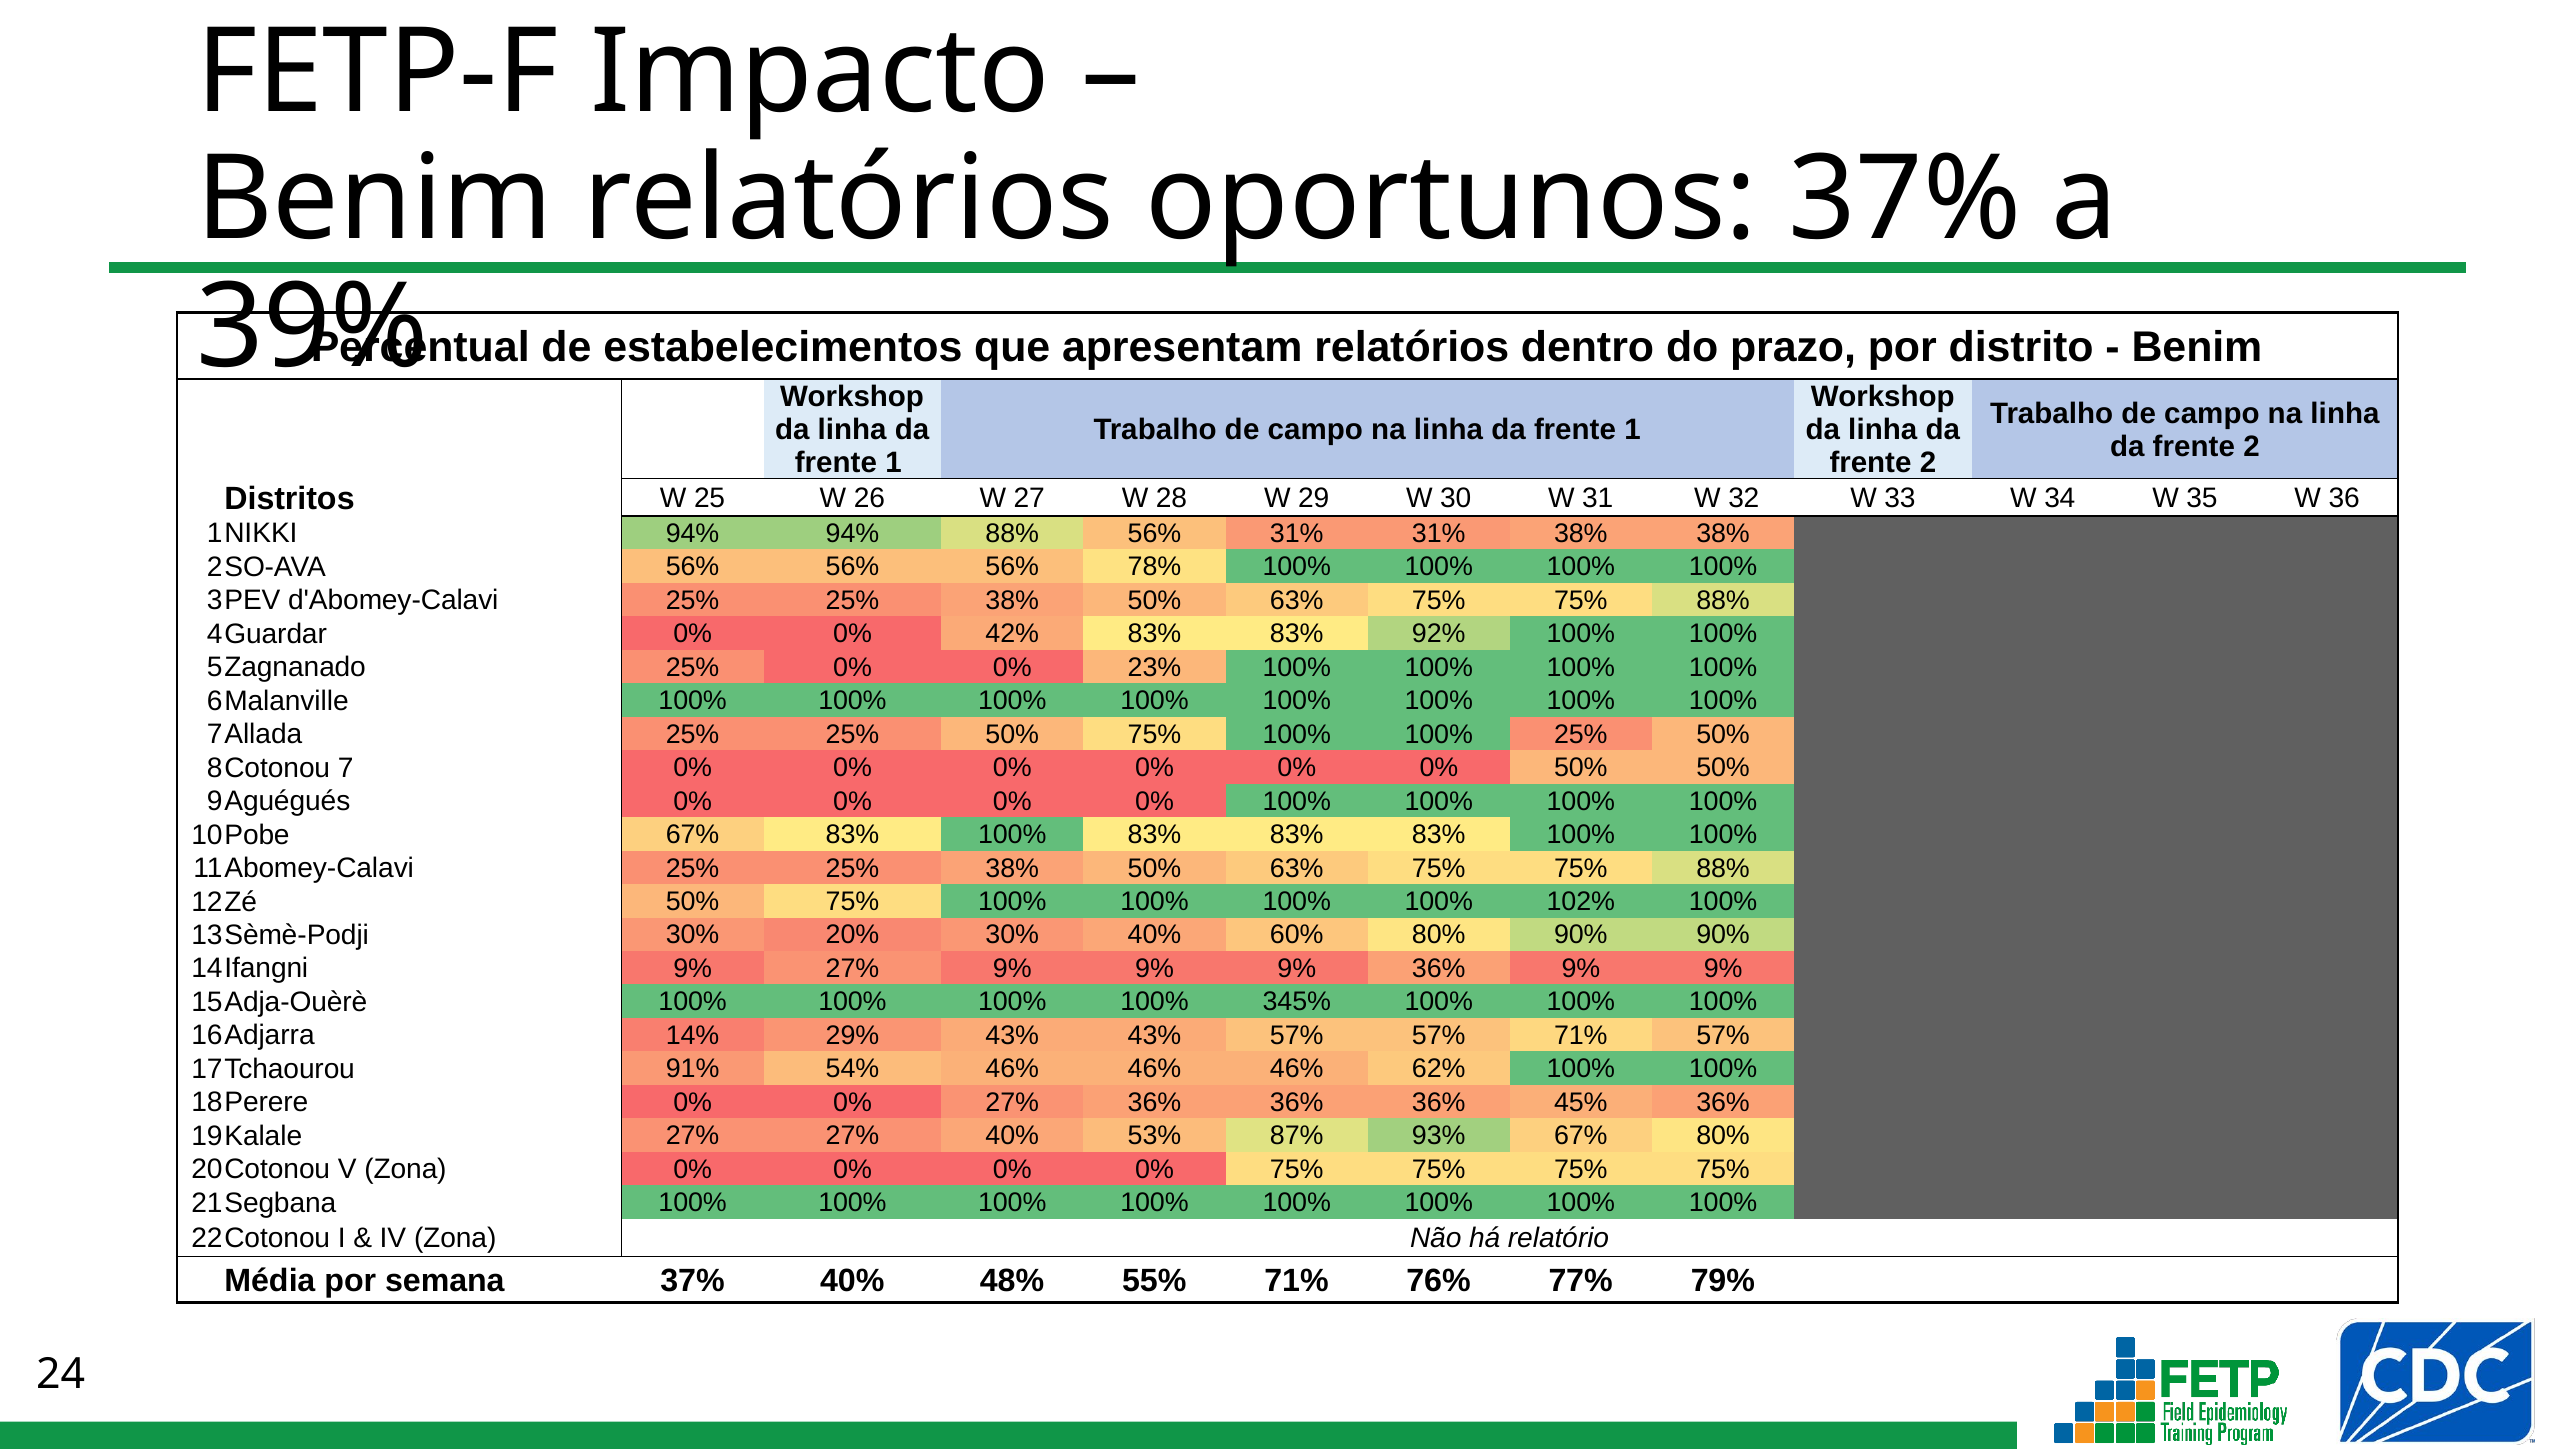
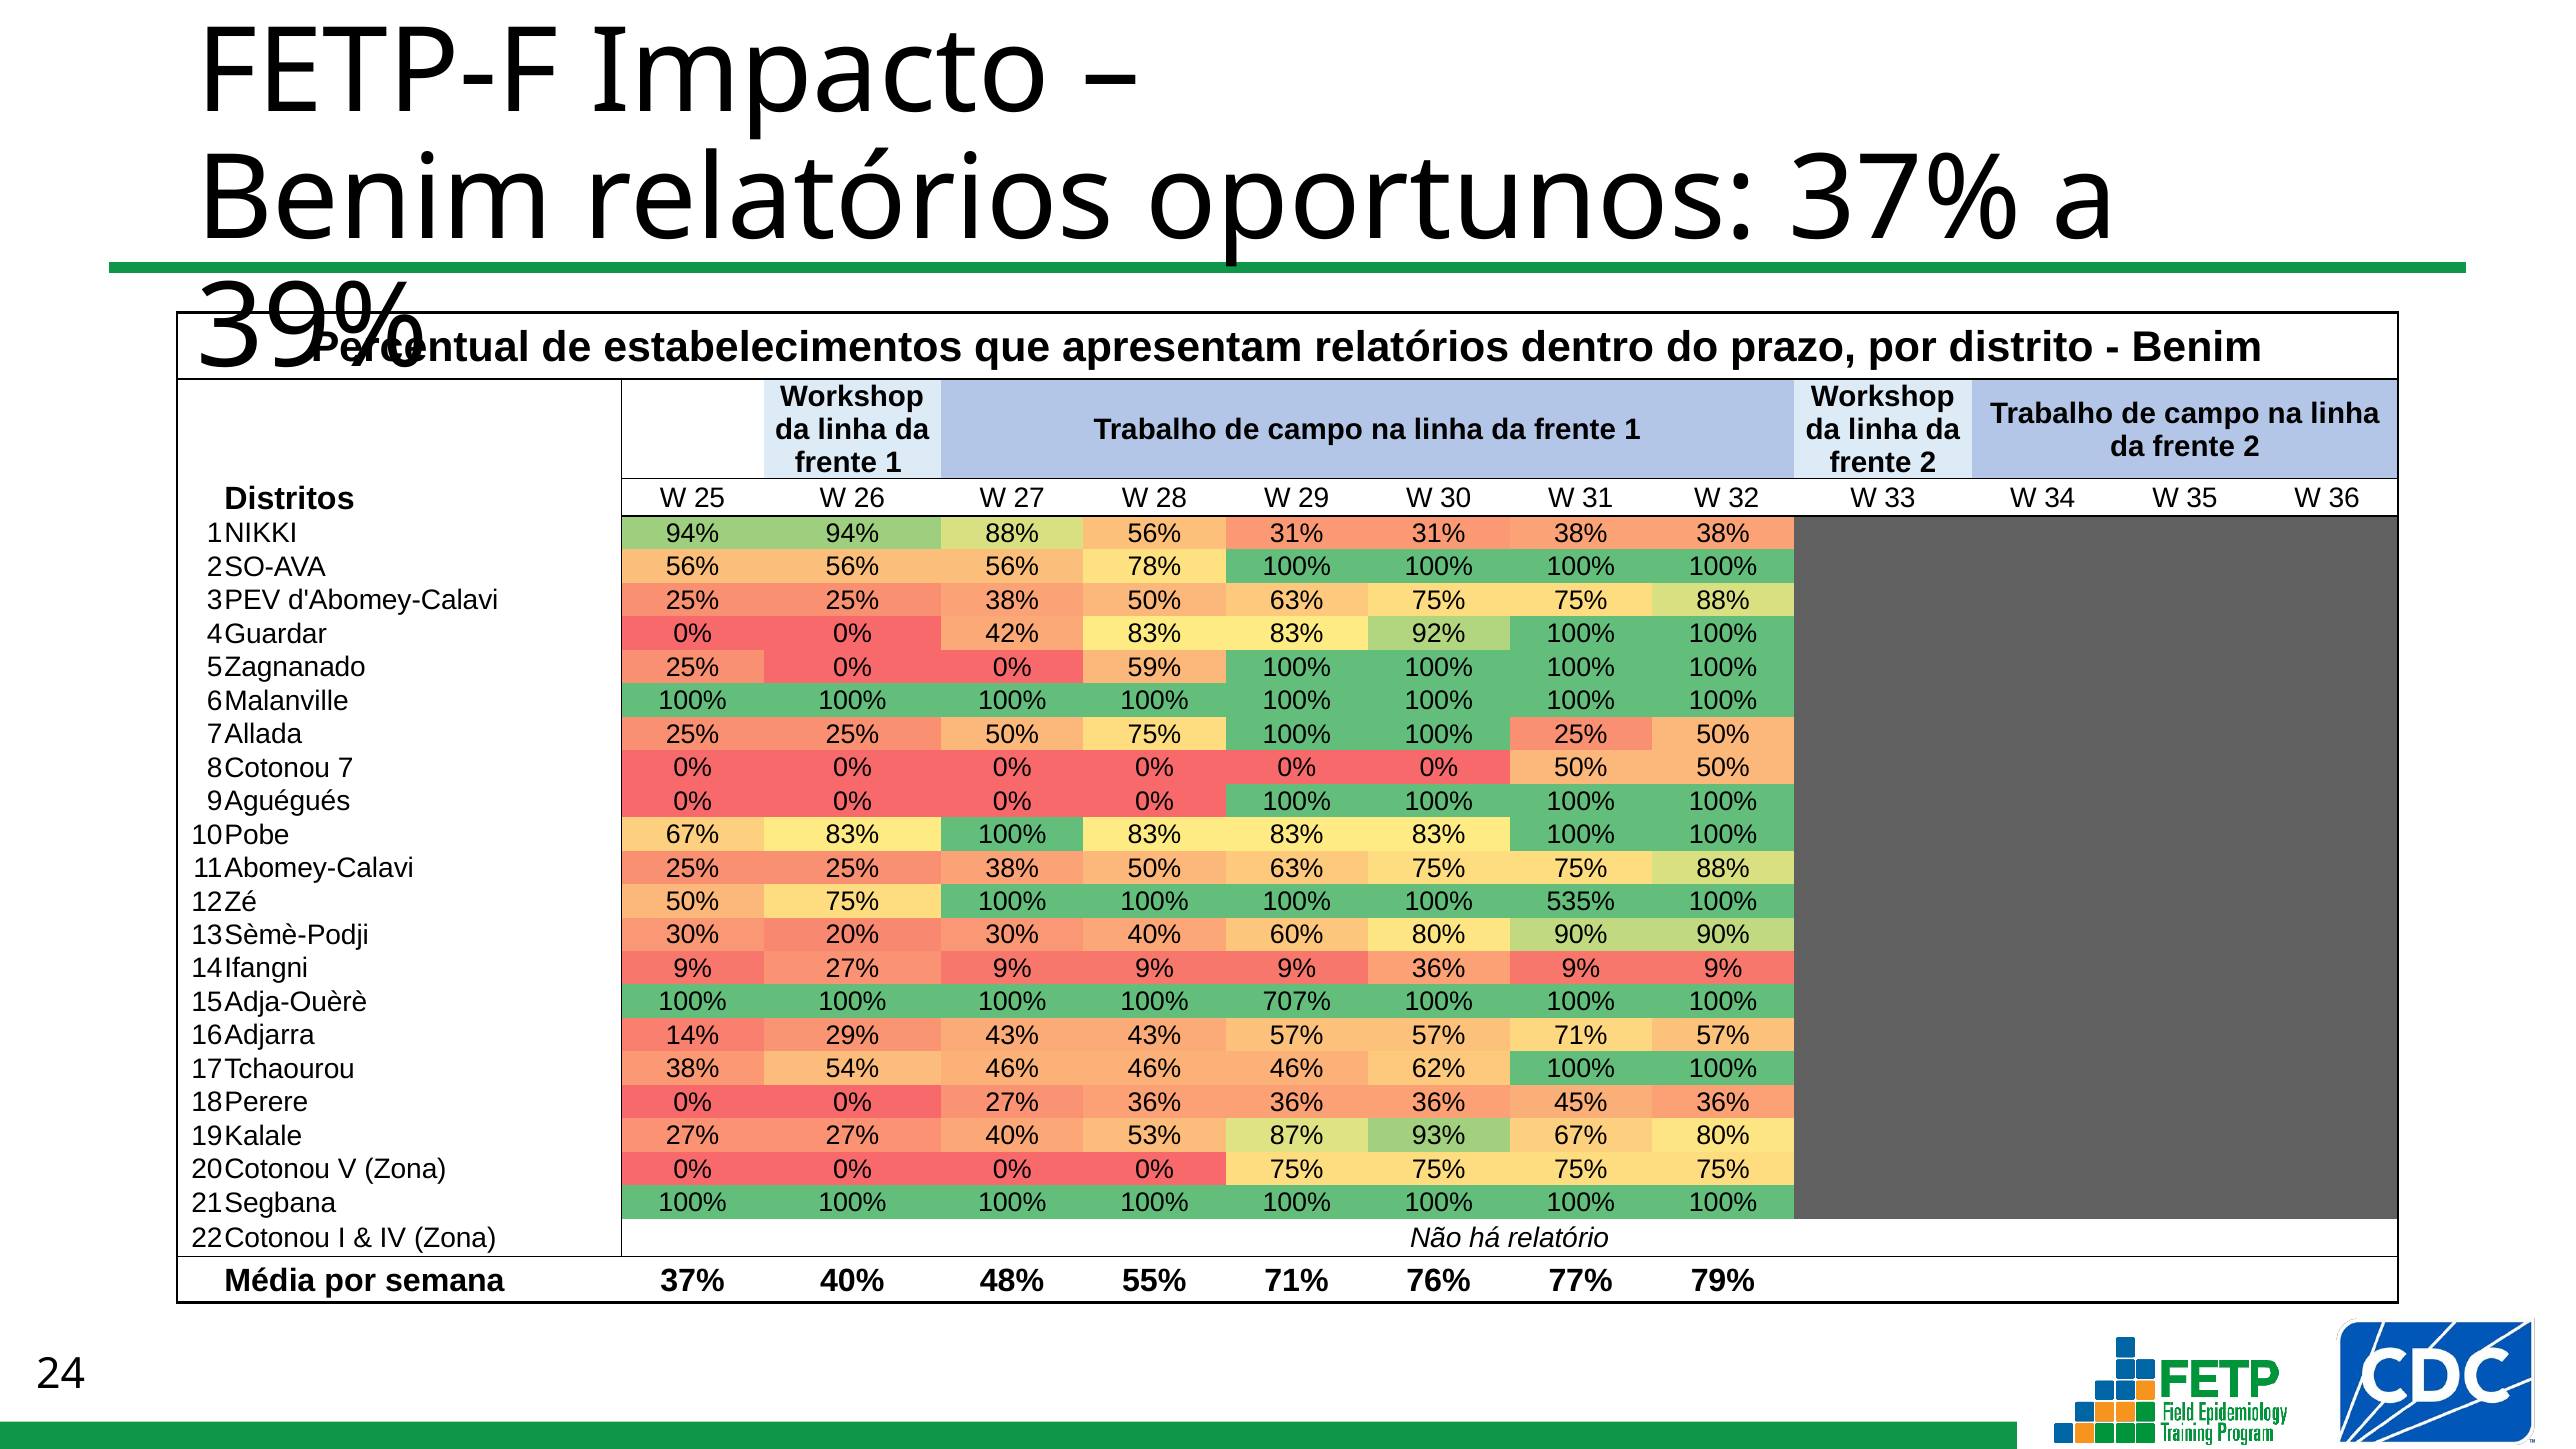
23%: 23% -> 59% (1154, 667)
102%: 102% -> 535% (1581, 902)
345%: 345% -> 707% (1297, 1002)
91%: 91% -> 38% (693, 1069)
